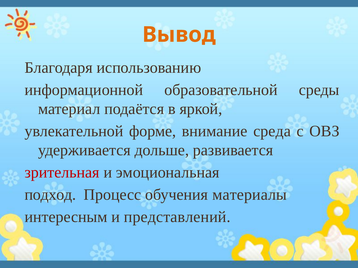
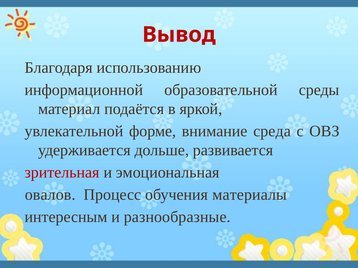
Вывод colour: orange -> red (179, 35)
подход: подход -> овалов (50, 195)
представлений: представлений -> разнообразные (177, 217)
